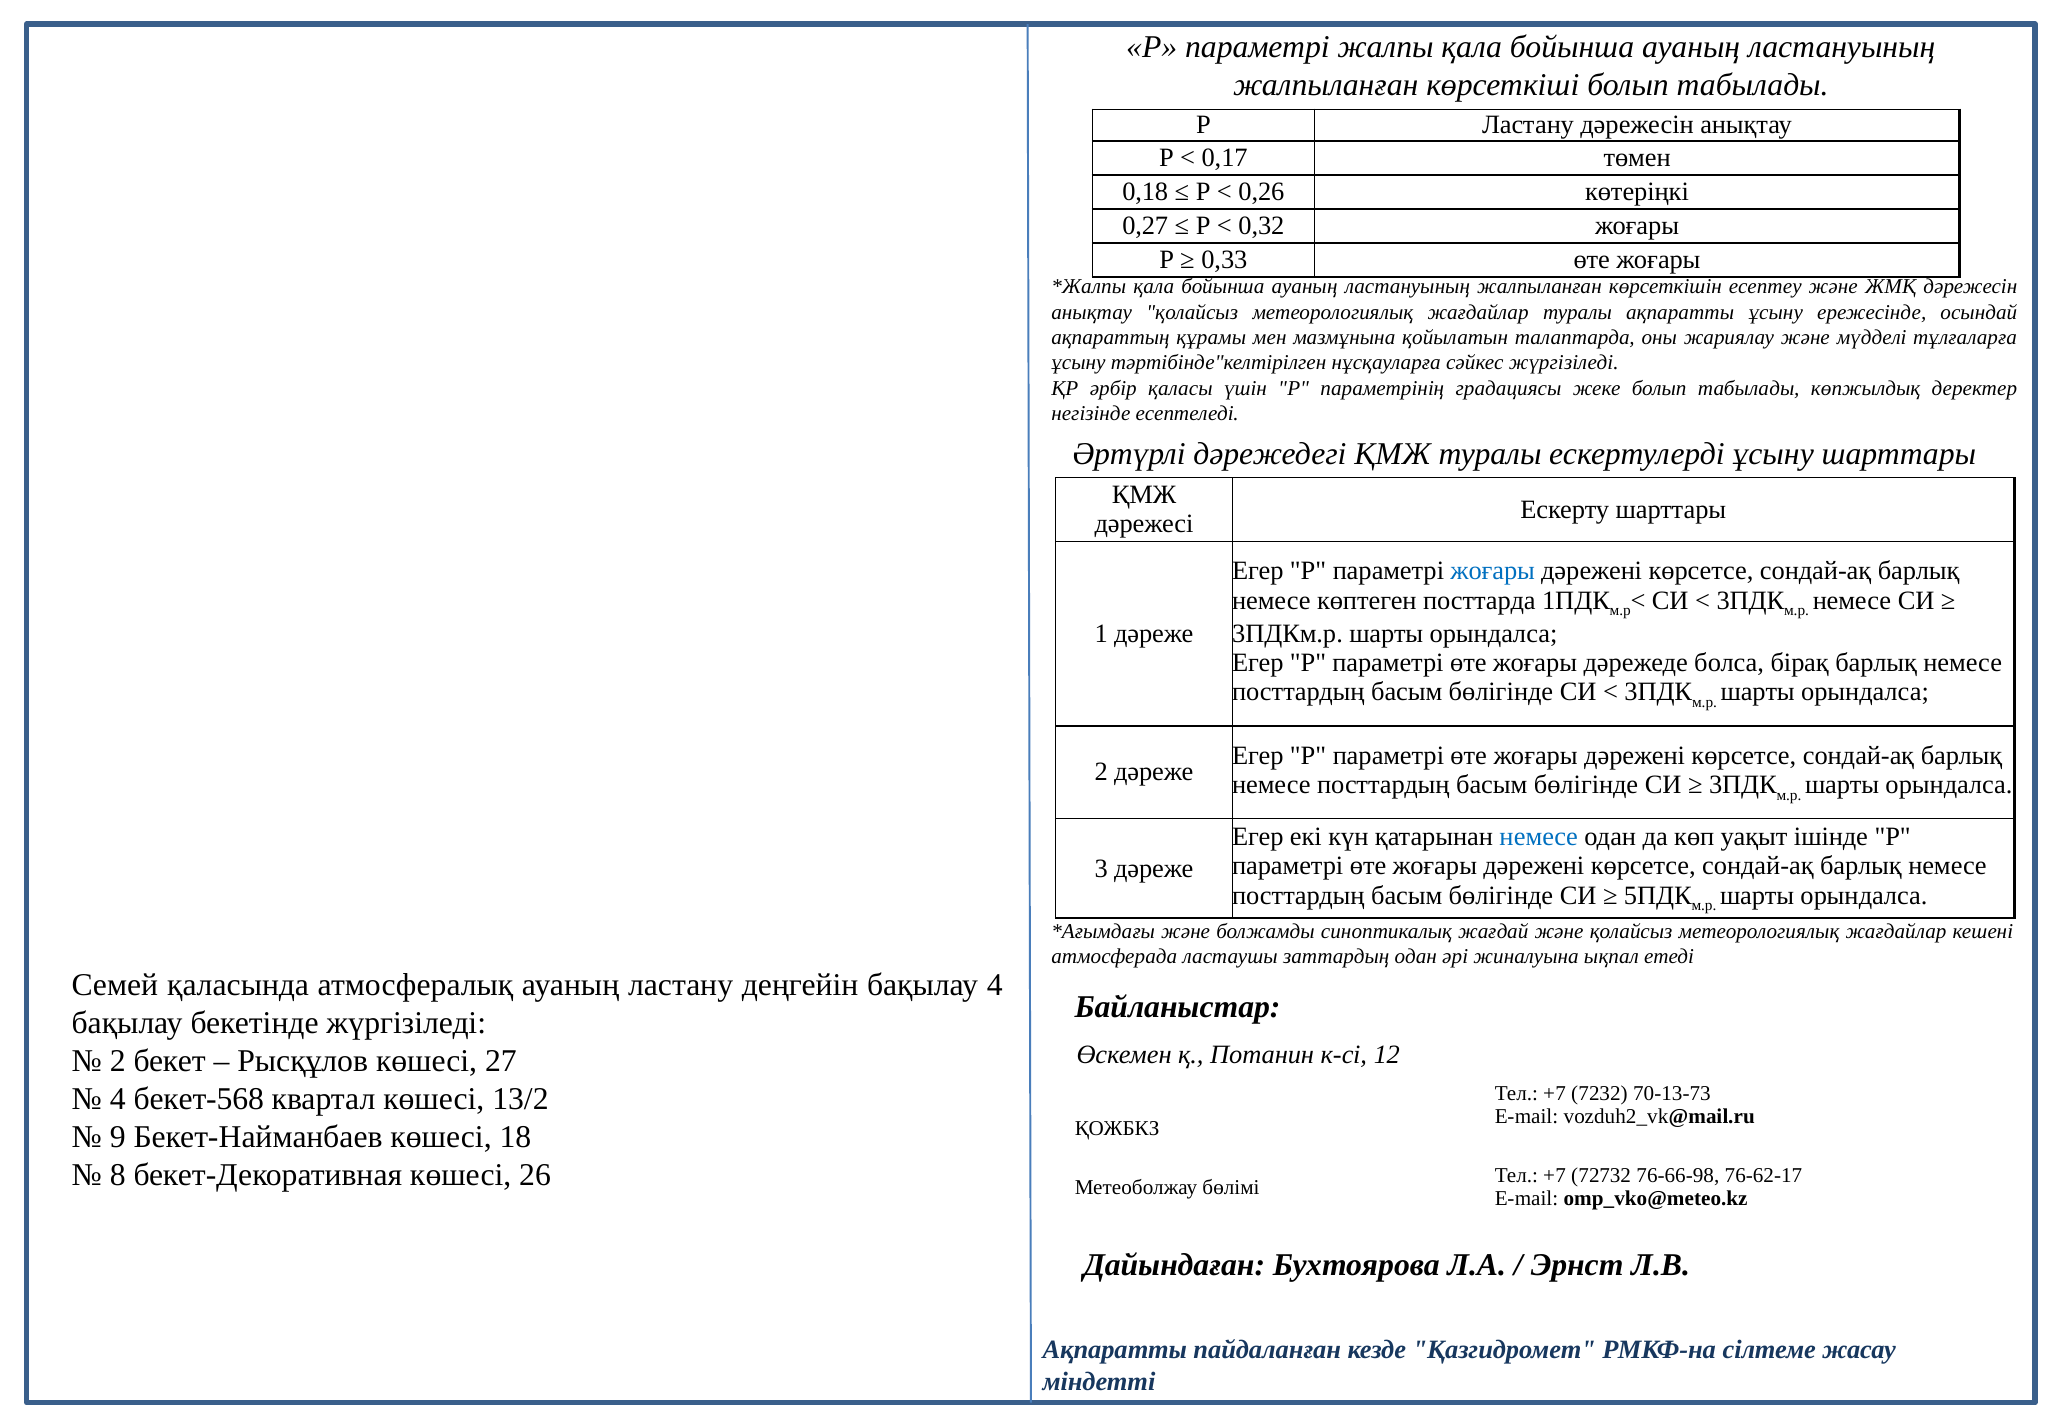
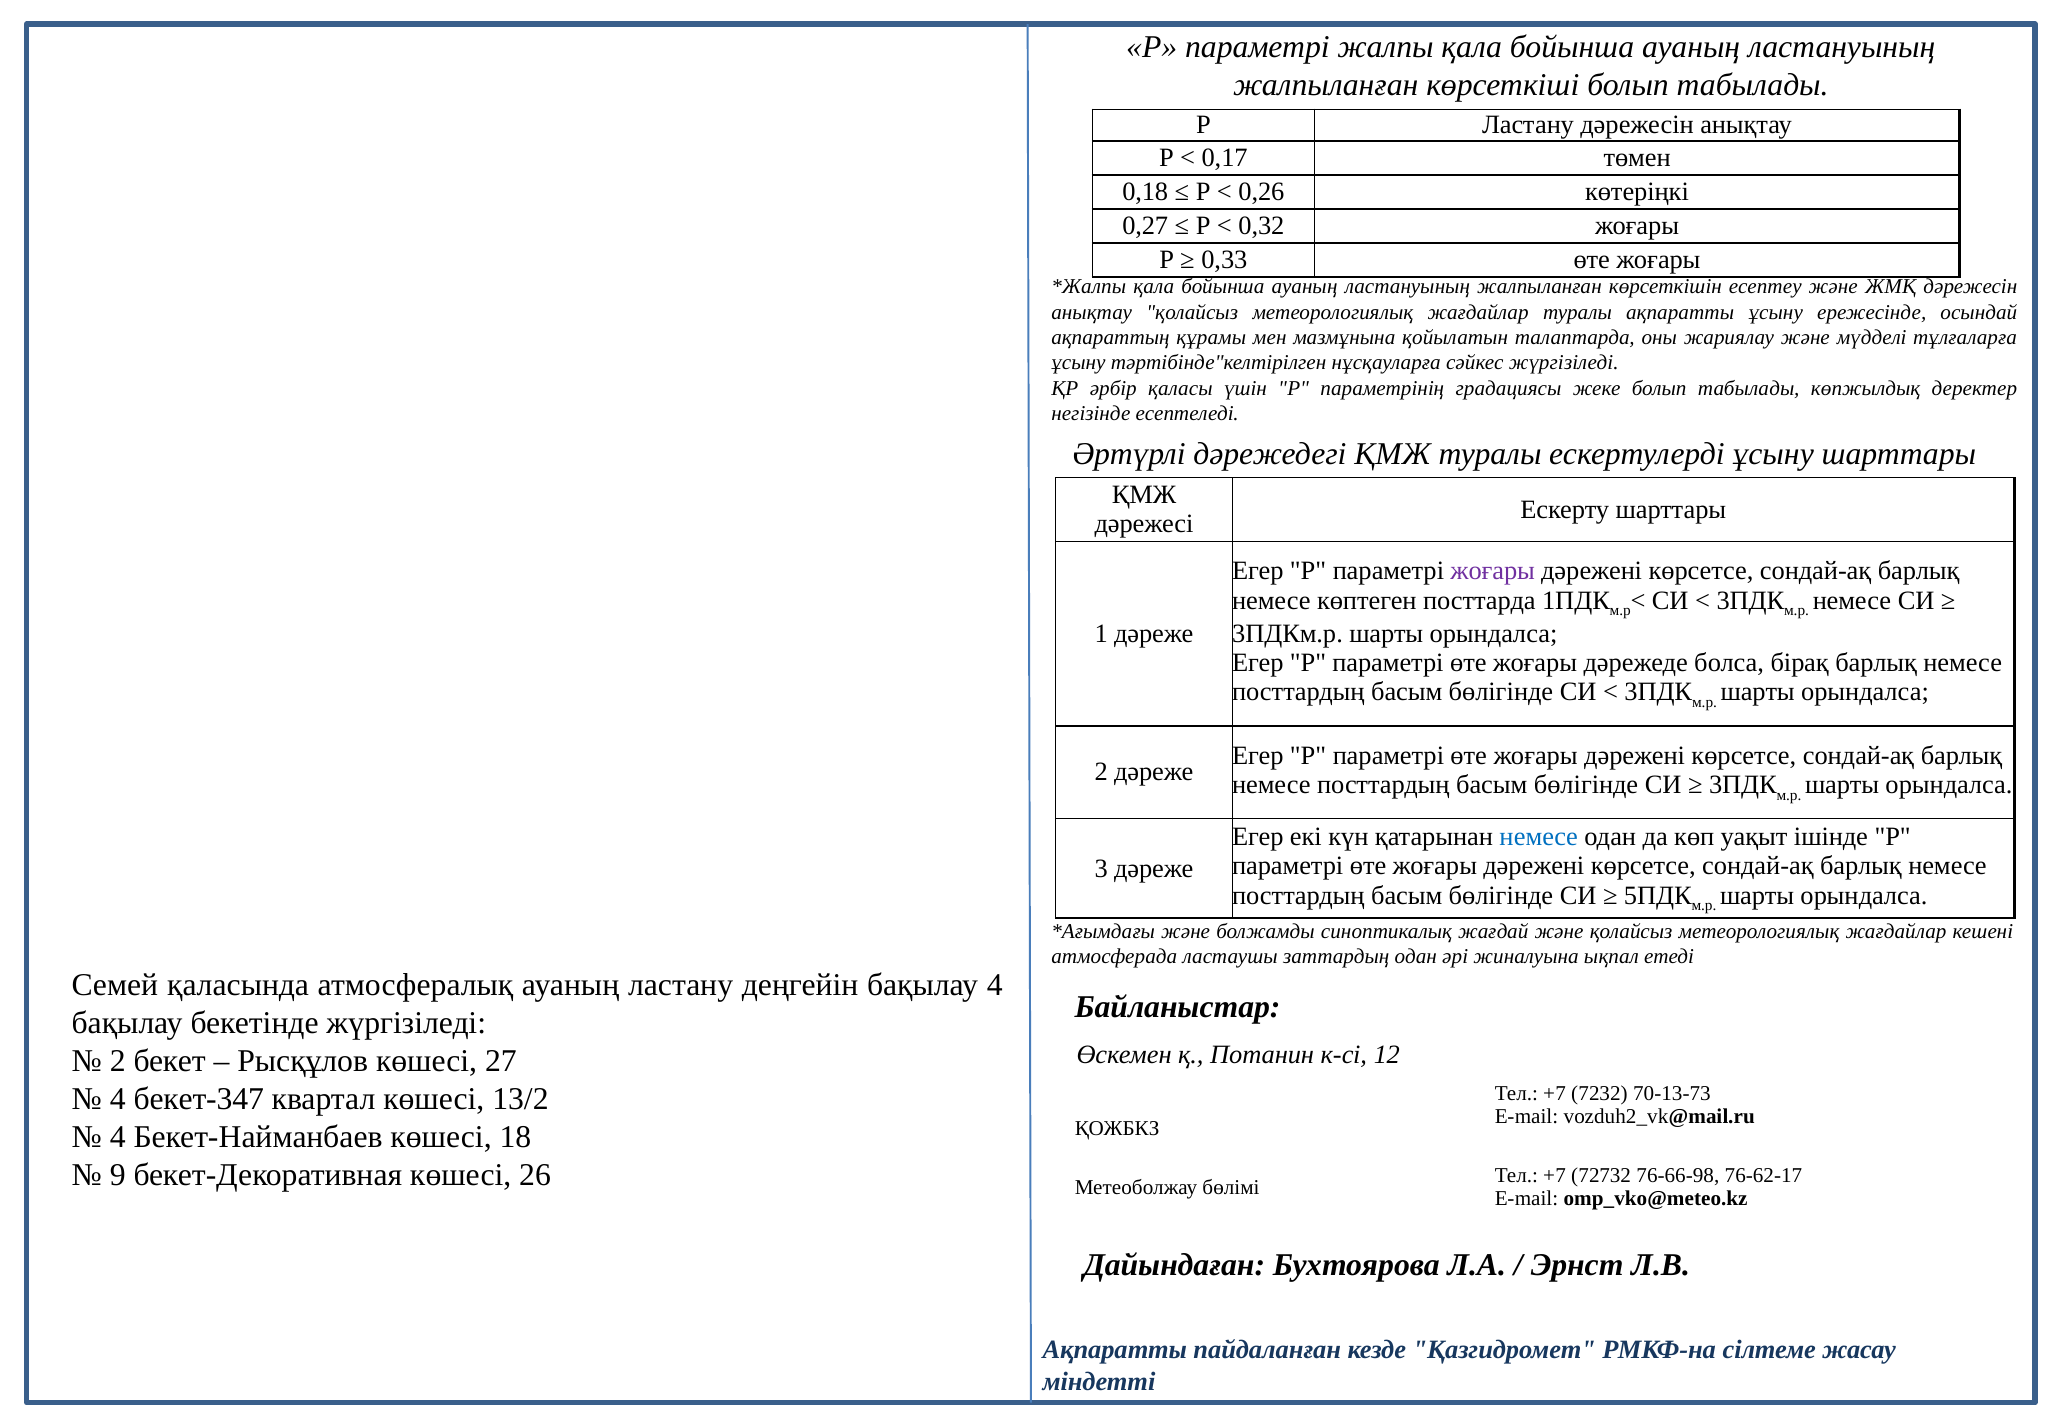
жоғары colour: blue -> purple (1493, 571)
бекет-568: бекет-568 -> бекет-347 (199, 1100)
9: 9 -> 4 (118, 1138)
8: 8 -> 9 (118, 1176)
